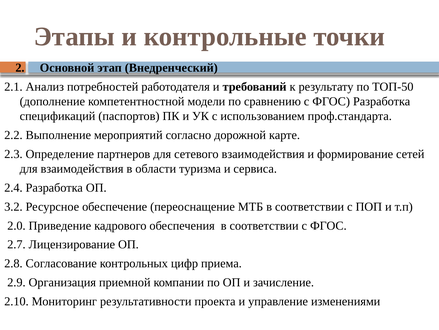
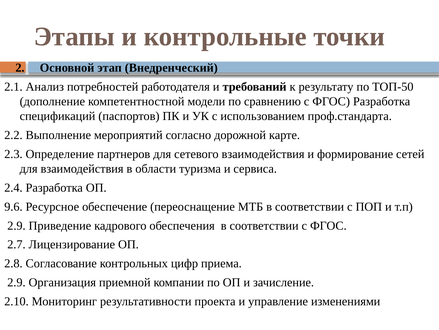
3.2: 3.2 -> 9.6 (13, 206)
2.0: 2.0 -> 2.9 (16, 225)
